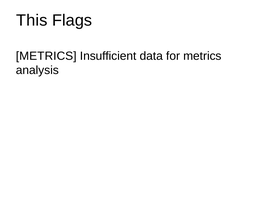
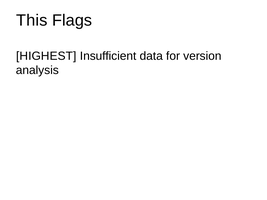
METRICS: METRICS -> HIGHEST (46, 56)
for metrics: metrics -> version (202, 56)
